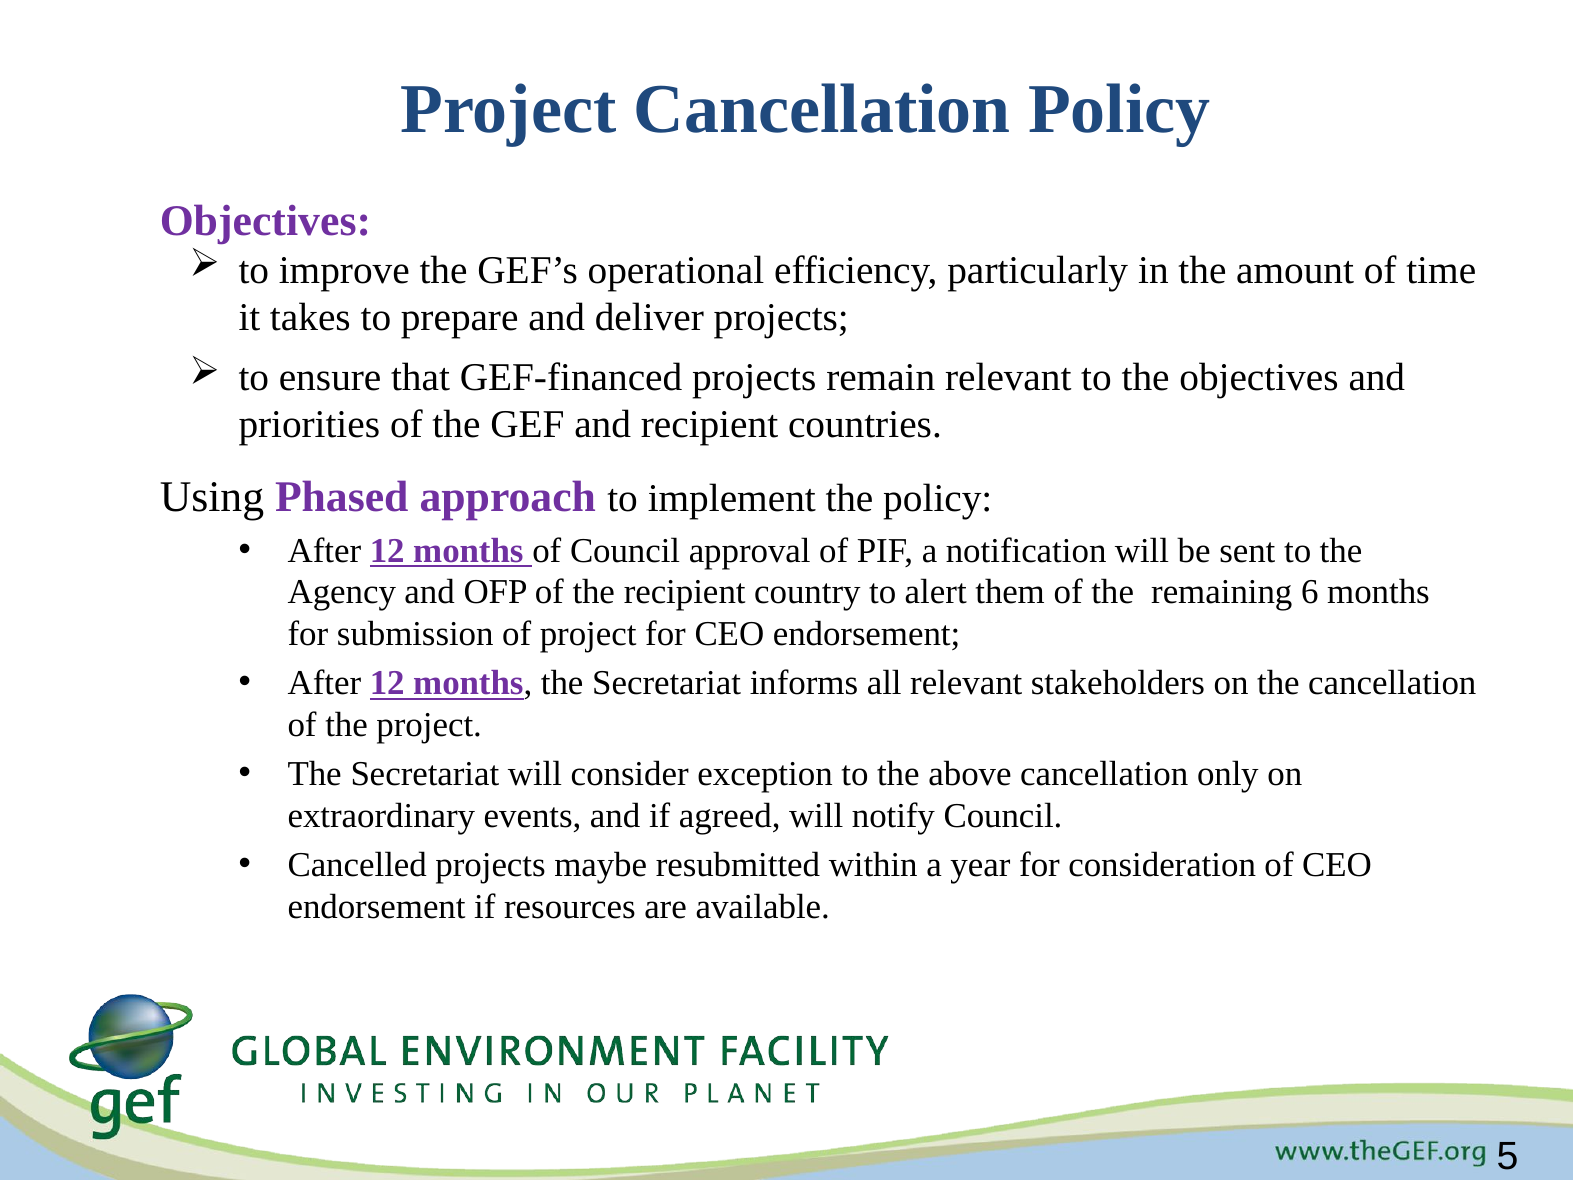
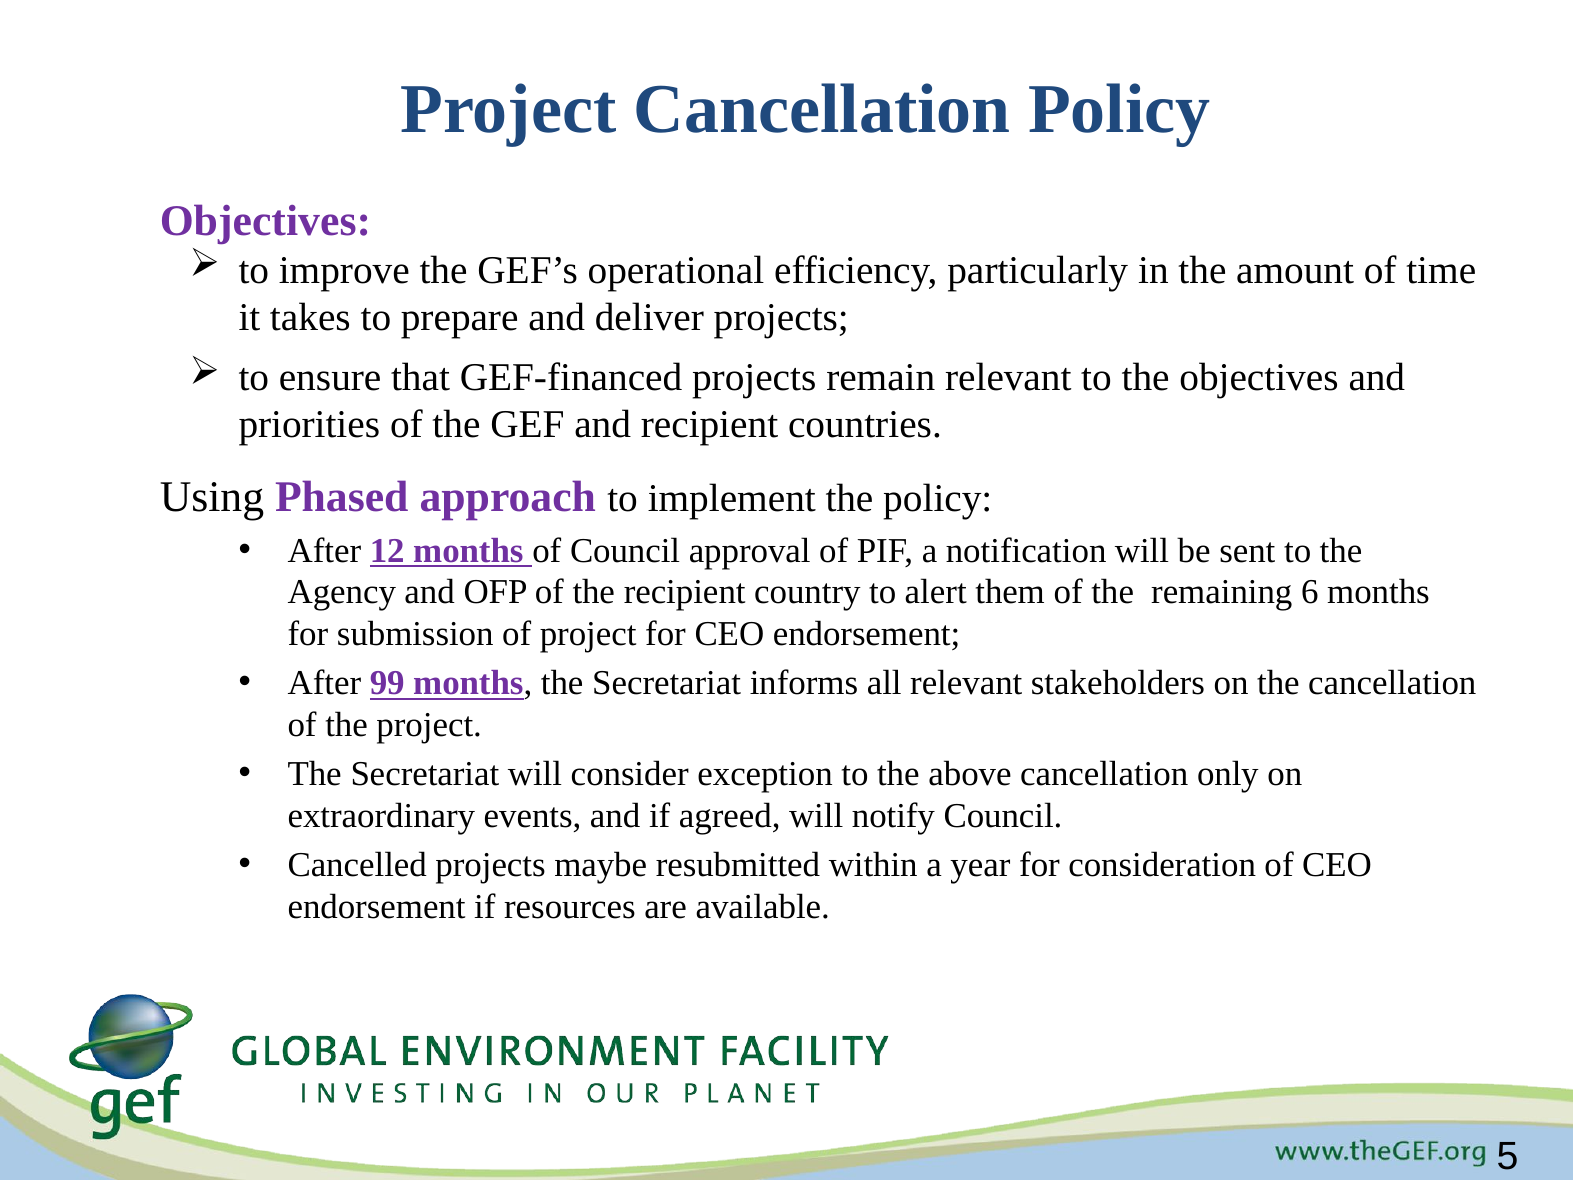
12: 12 -> 99 (387, 683)
